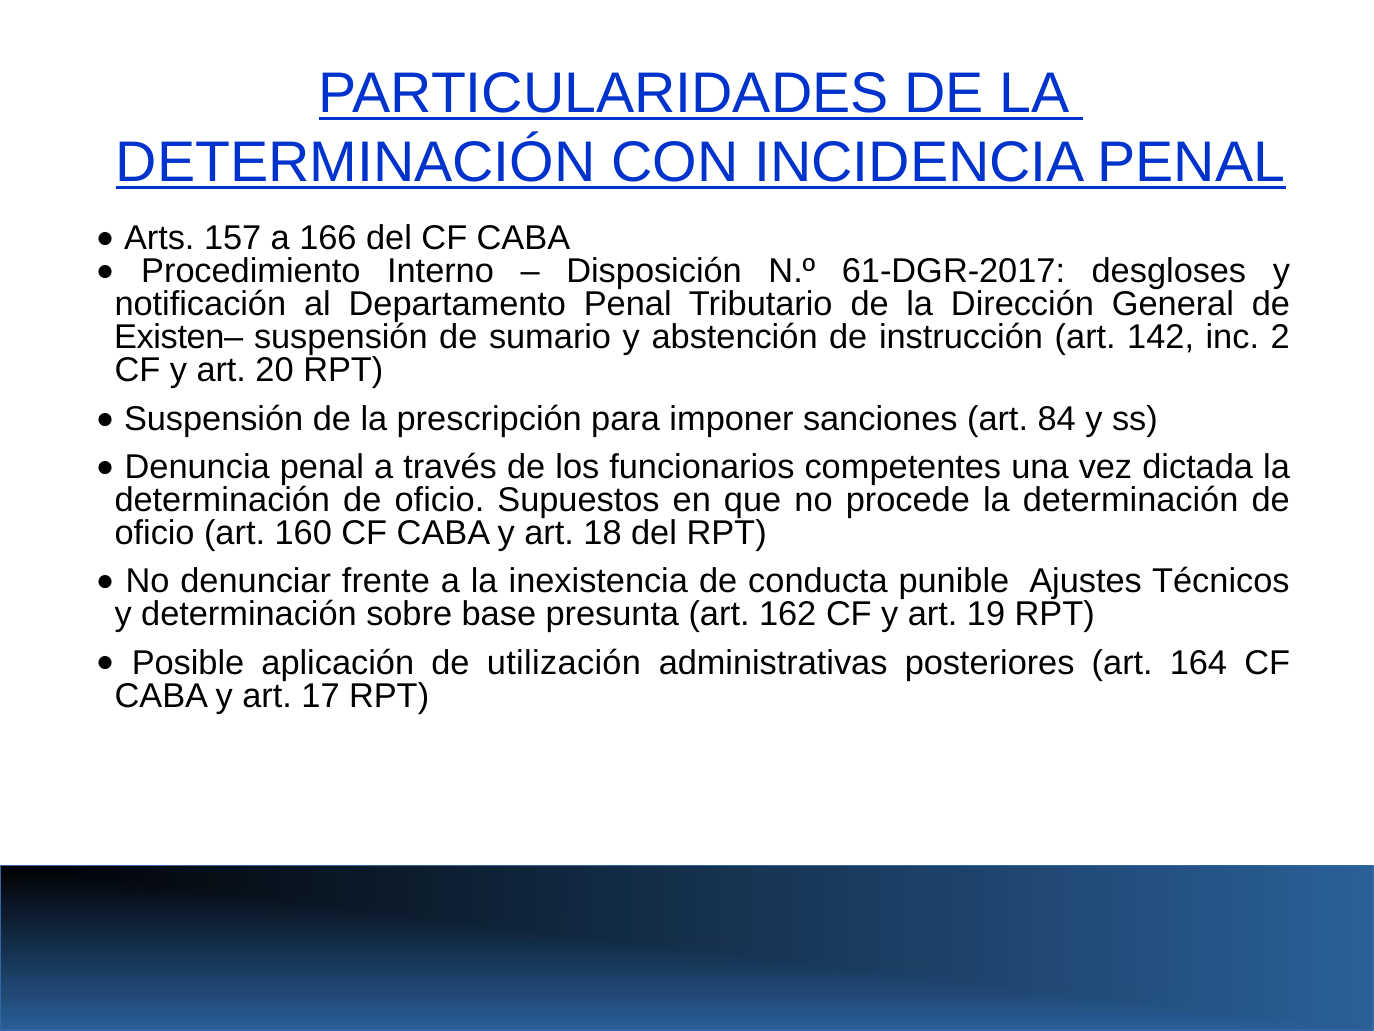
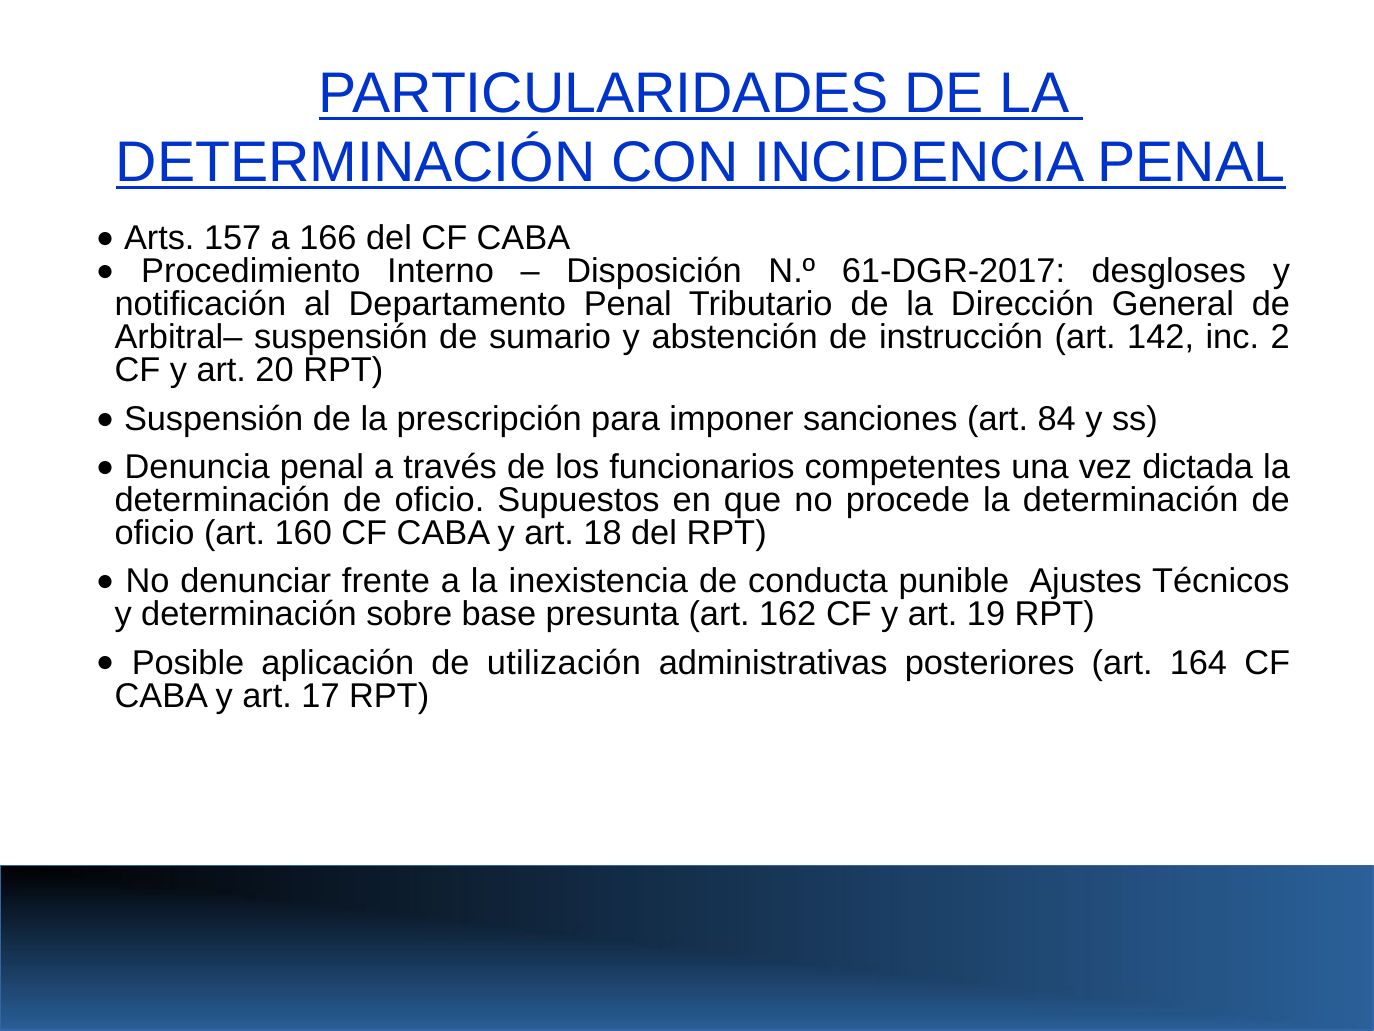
Existen–: Existen– -> Arbitral– (179, 337)
